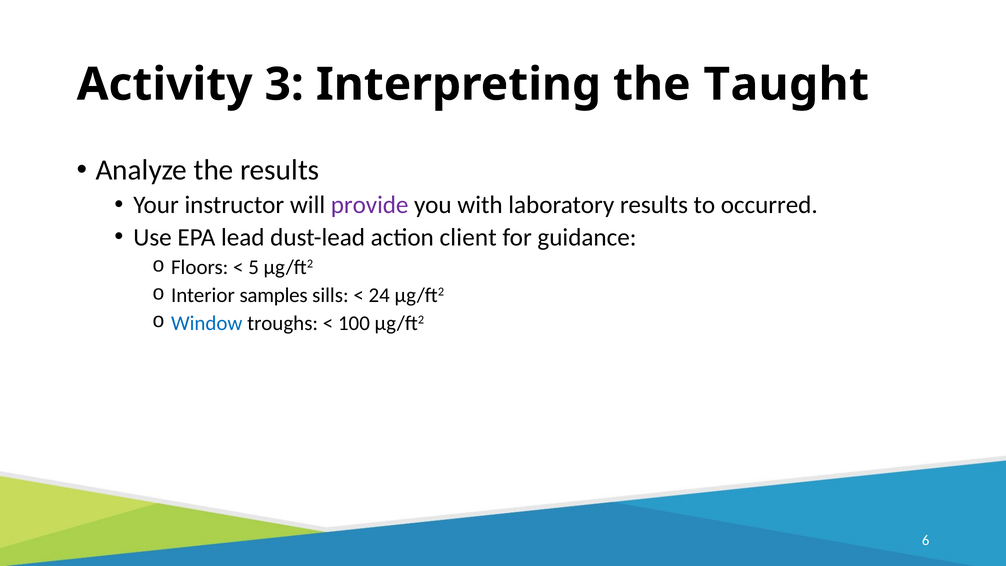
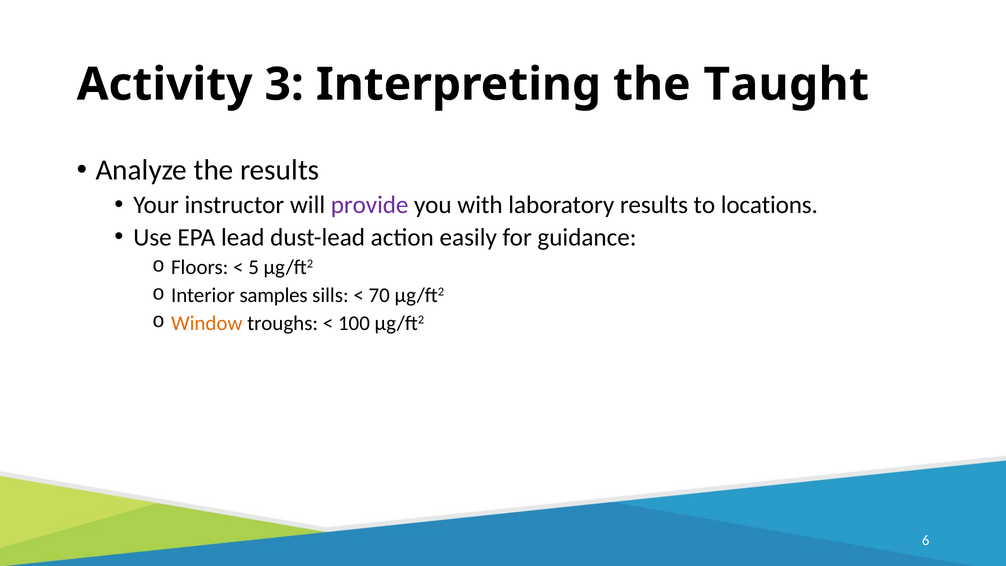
occurred: occurred -> locations (769, 205)
client: client -> easily (468, 237)
24: 24 -> 70 (379, 295)
Window colour: blue -> orange (207, 323)
